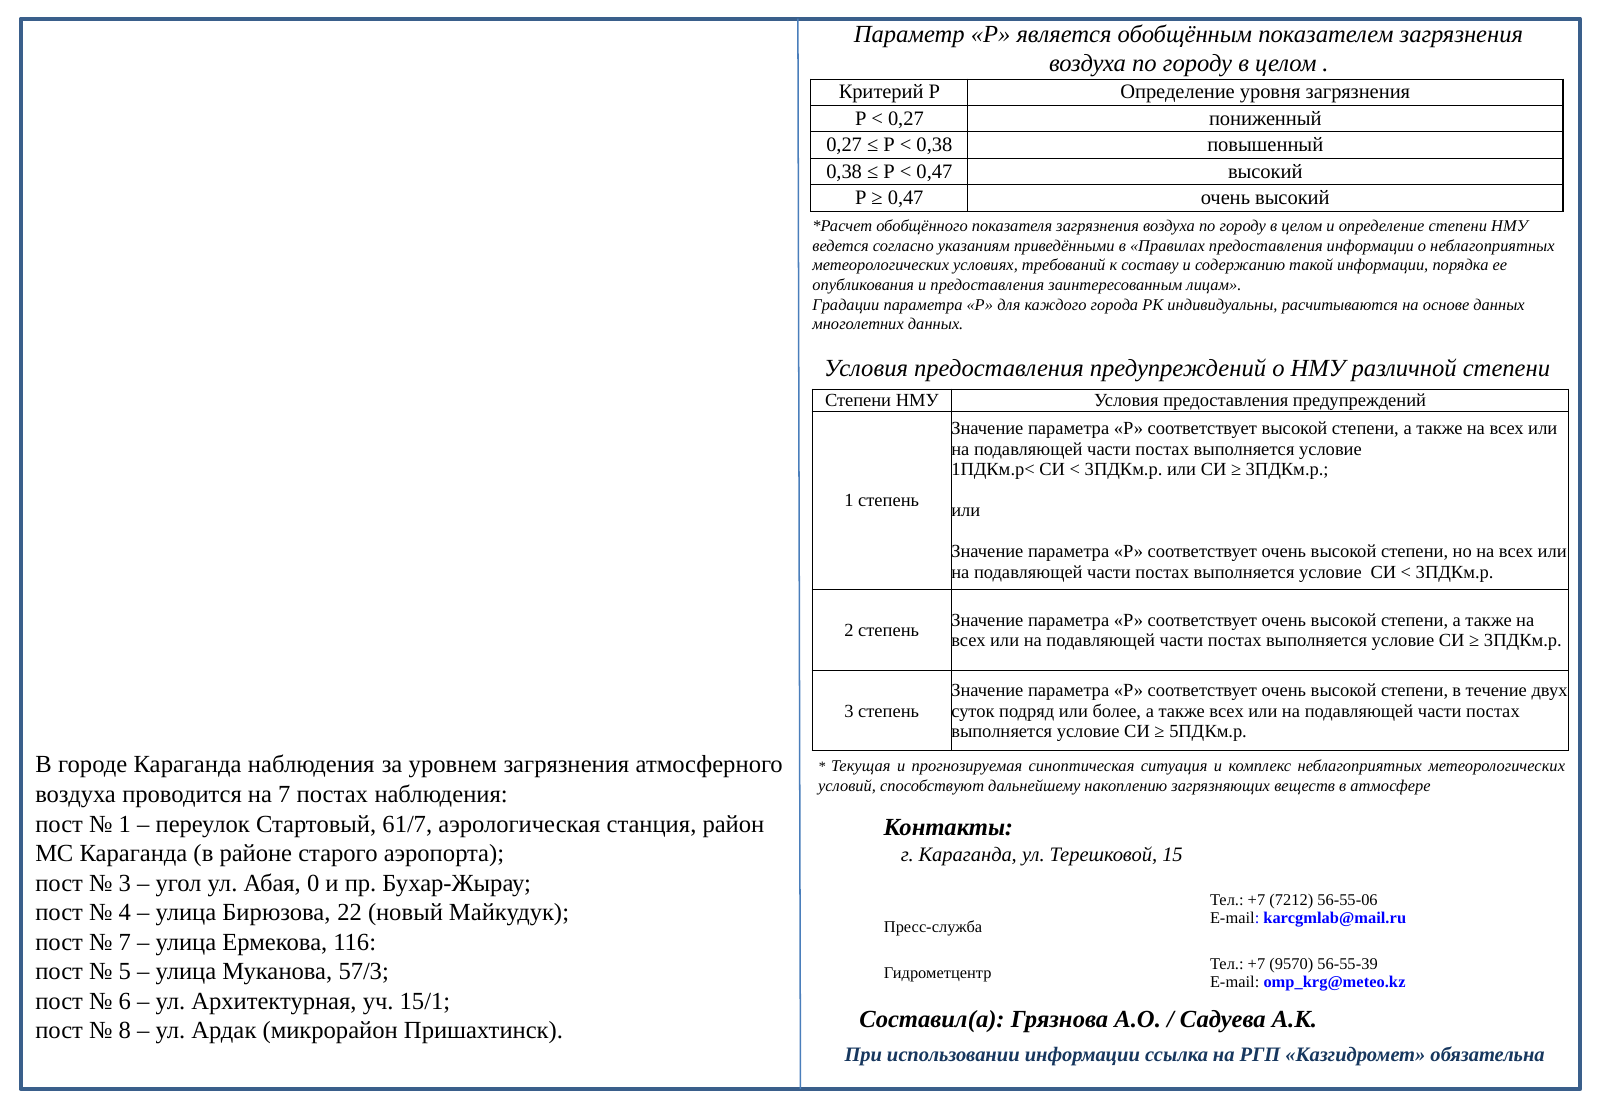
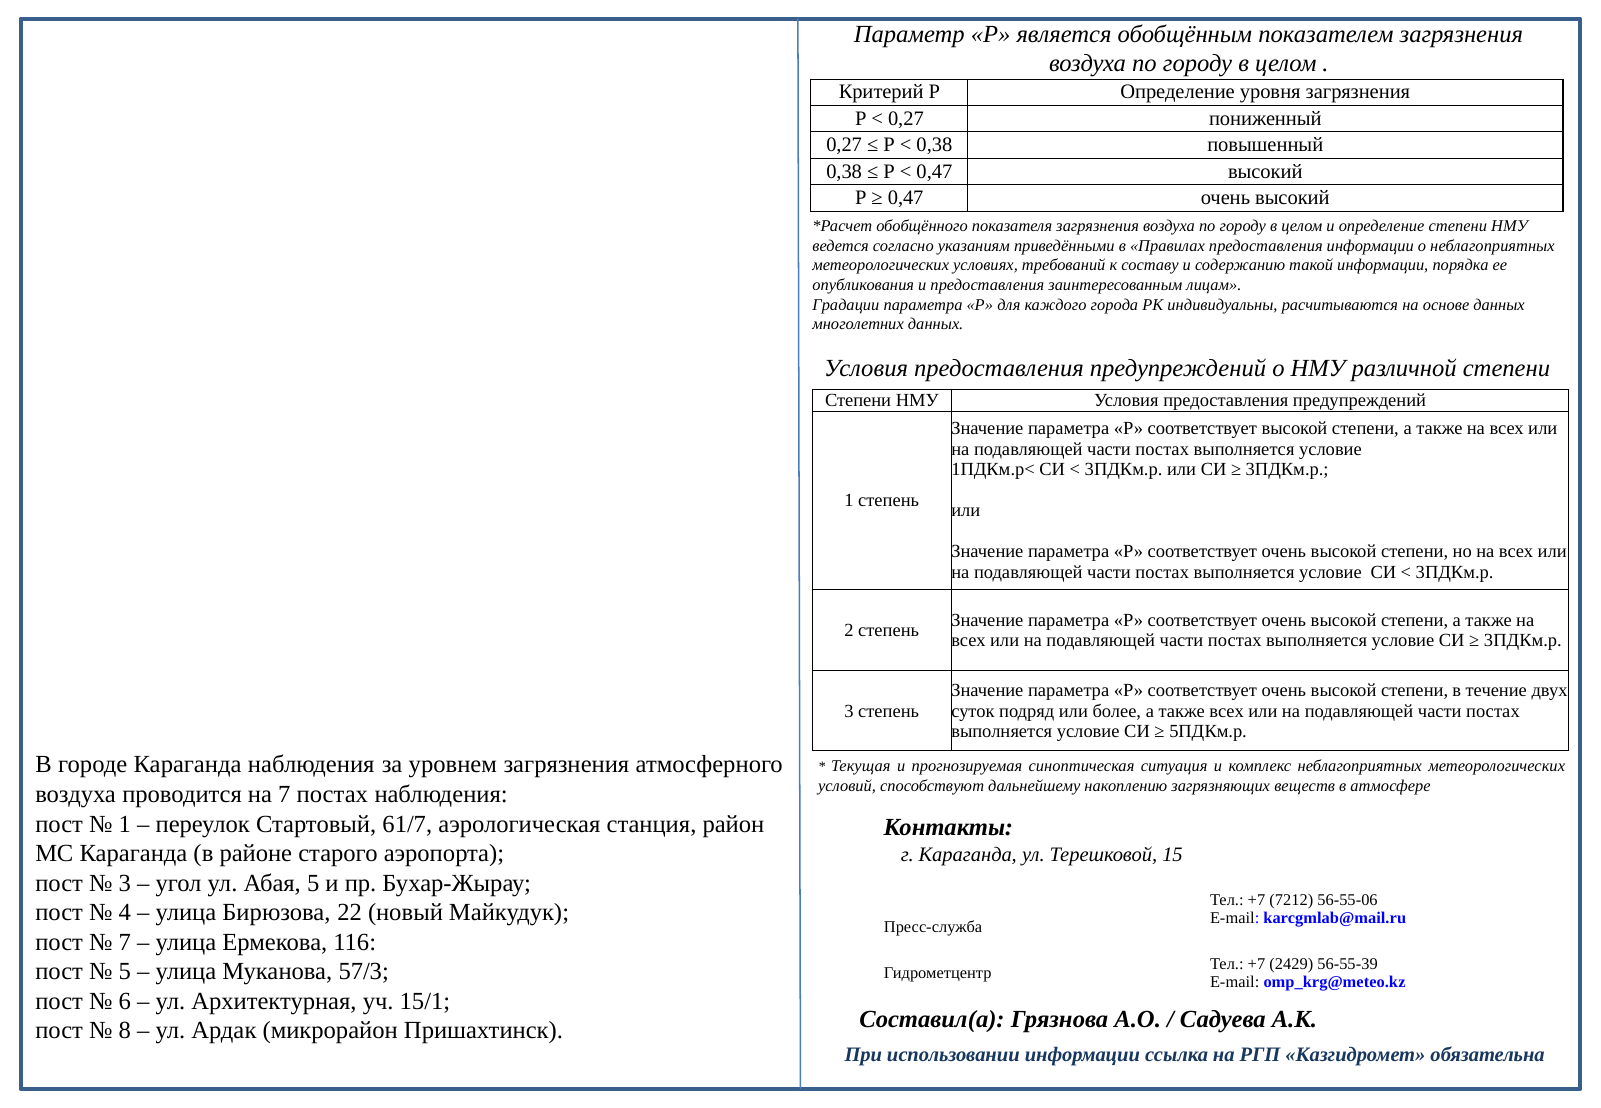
Абая 0: 0 -> 5 (313, 883)
9570: 9570 -> 2429 (1291, 964)
